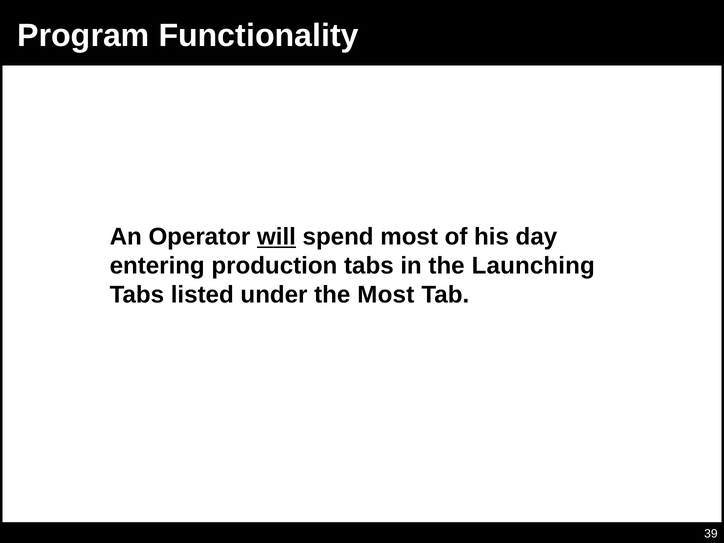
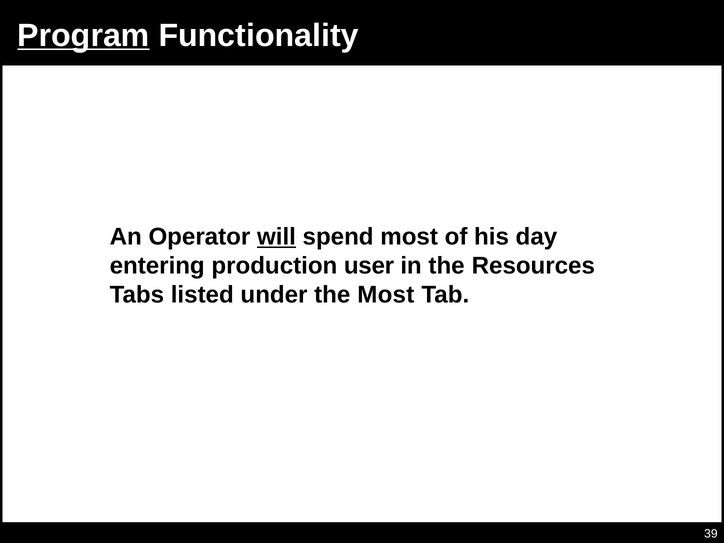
Program underline: none -> present (83, 35)
production tabs: tabs -> user (369, 266)
Launching: Launching -> Resources (533, 266)
